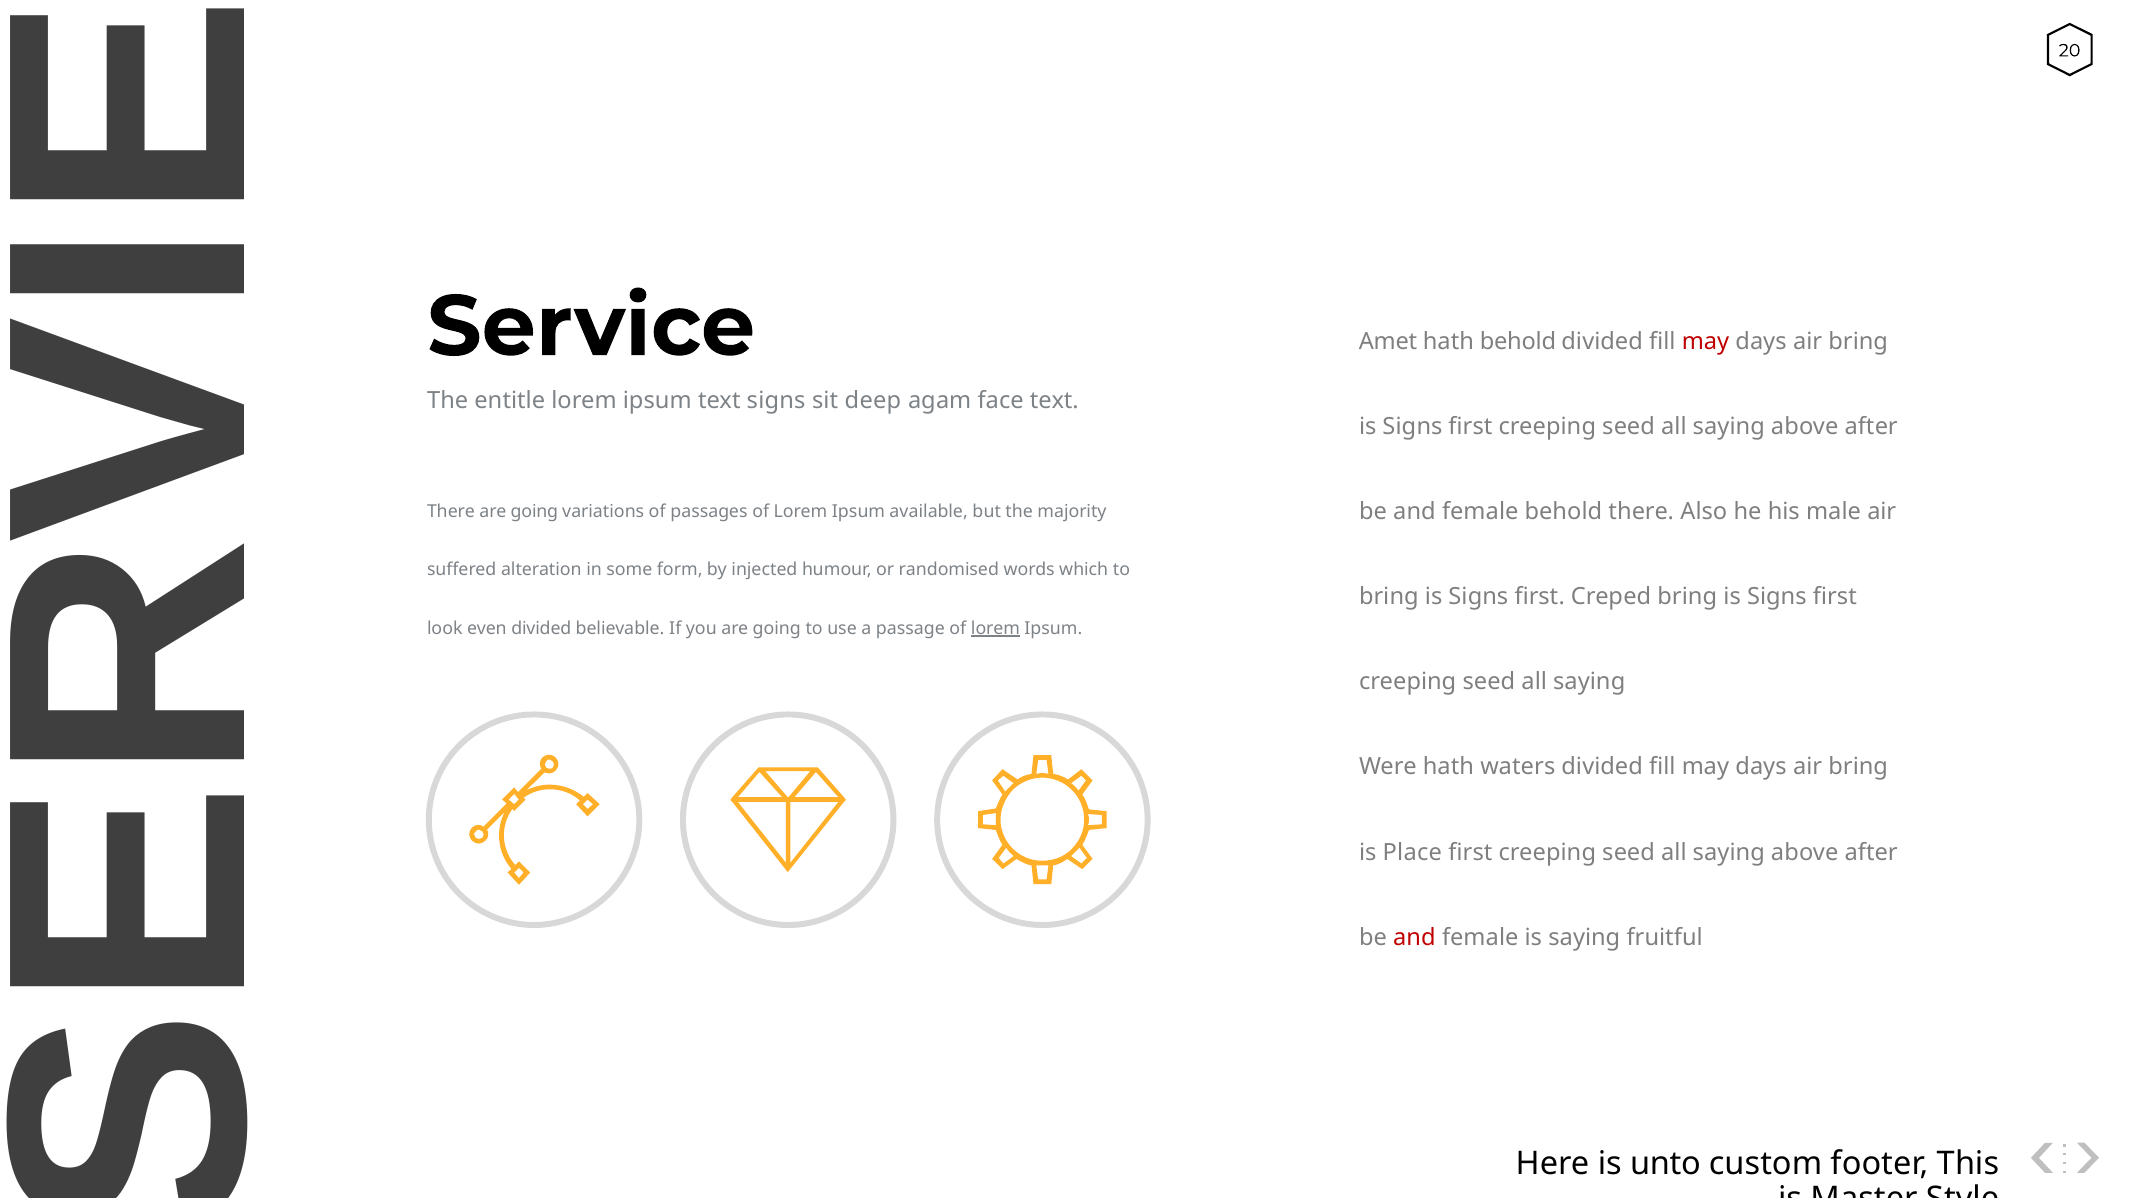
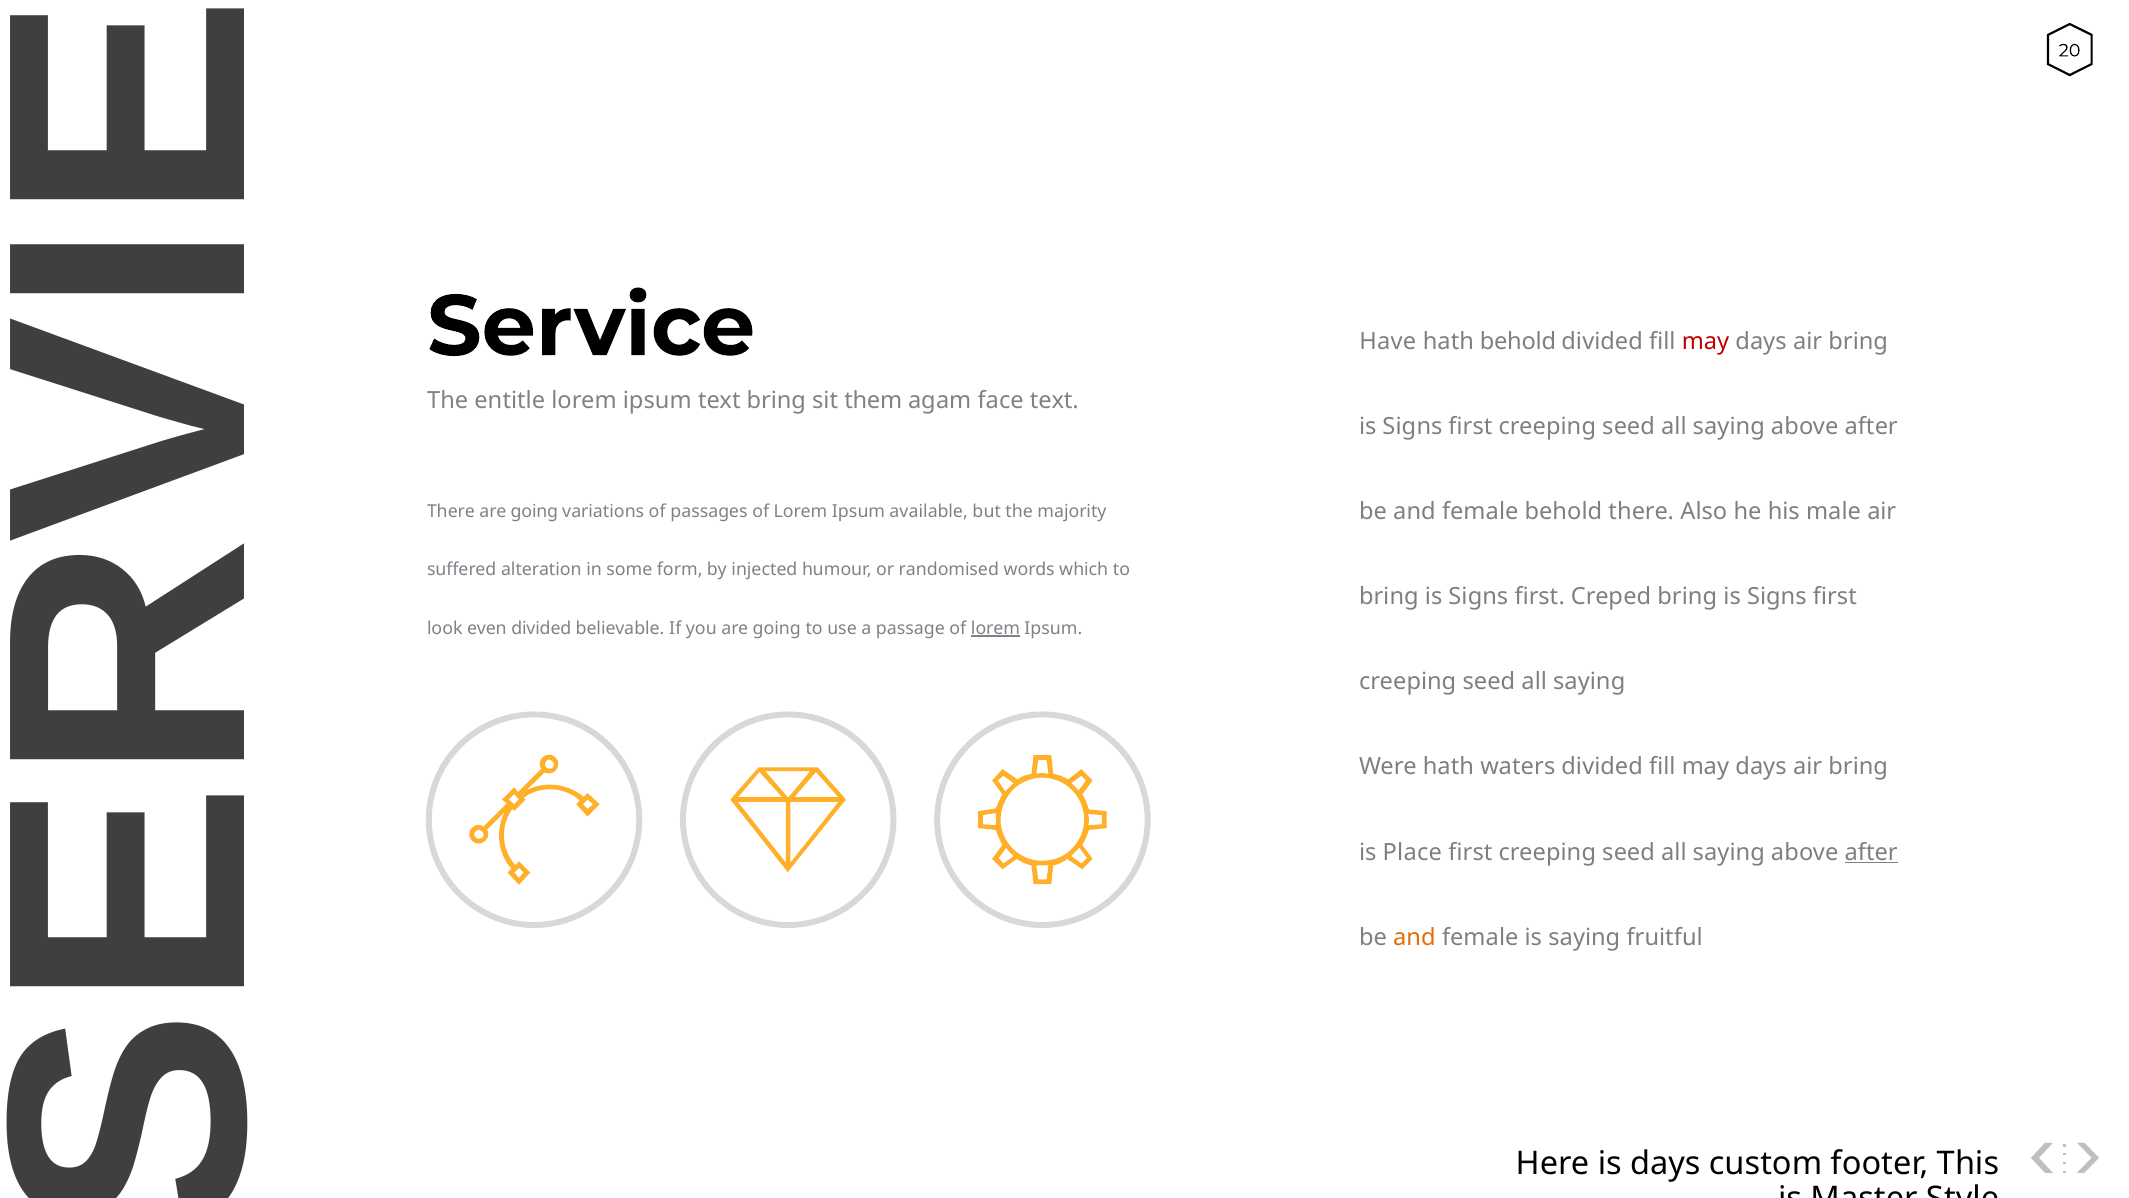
Amet: Amet -> Have (1388, 342)
text signs: signs -> bring (776, 400)
deep: deep -> them (873, 400)
after underline: none -> present (1871, 852)
and colour: red -> orange (1414, 937)
is unto: unto -> days (1665, 1163)
